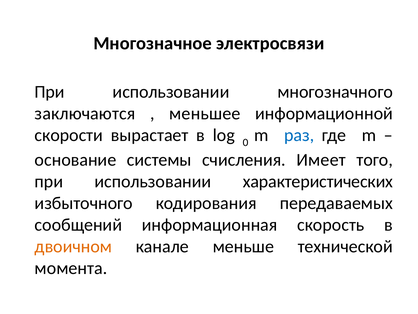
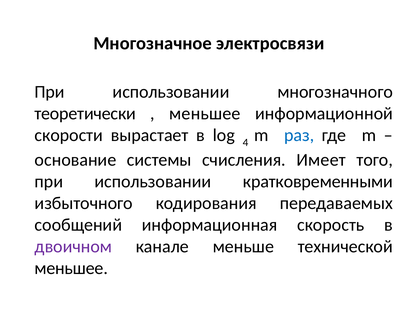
заключаются: заключаются -> теоретически (85, 114)
0: 0 -> 4 (246, 142)
характеристических: характеристических -> кратковременными (318, 181)
двоичном colour: orange -> purple (73, 246)
момента: момента -> меньшее (71, 268)
